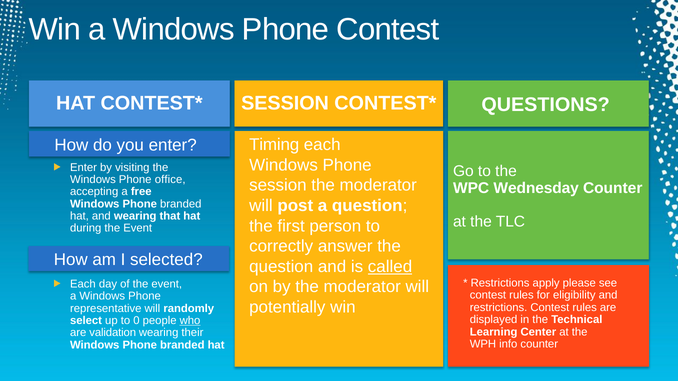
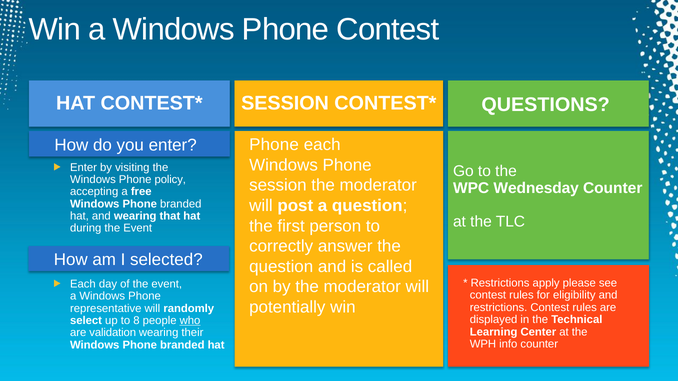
Timing: Timing -> Phone (274, 145)
office: office -> policy (170, 180)
called underline: present -> none (390, 267)
0: 0 -> 8 (136, 321)
